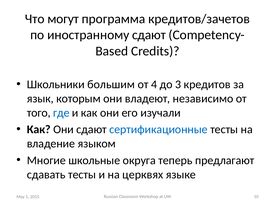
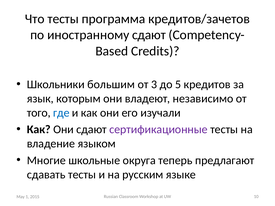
Что могут: могут -> тесты (63, 19)
4: 4 -> 3 (154, 85)
3: 3 -> 5 (178, 85)
сертификационные colour: blue -> purple (158, 130)
церквях: церквях -> русским (143, 175)
